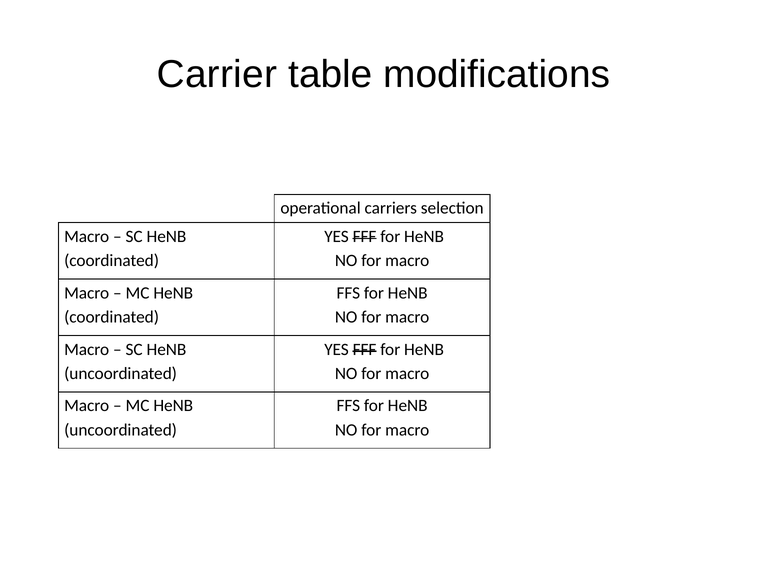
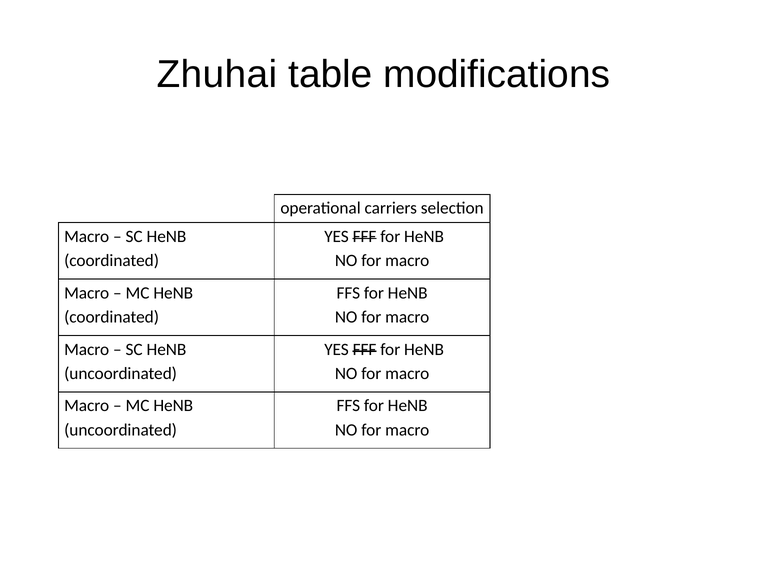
Carrier: Carrier -> Zhuhai (217, 75)
